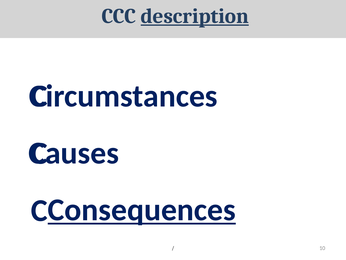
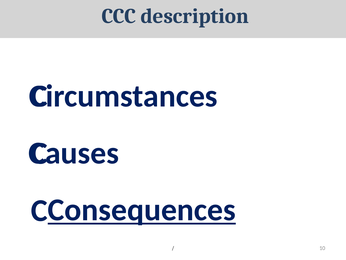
description underline: present -> none (195, 16)
